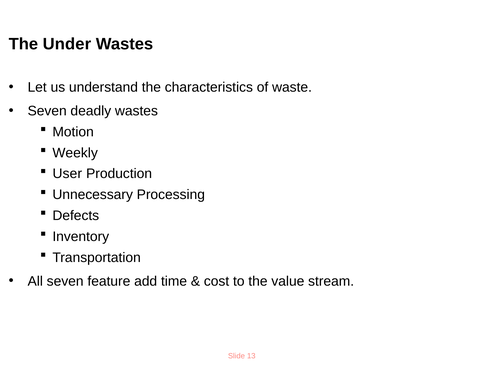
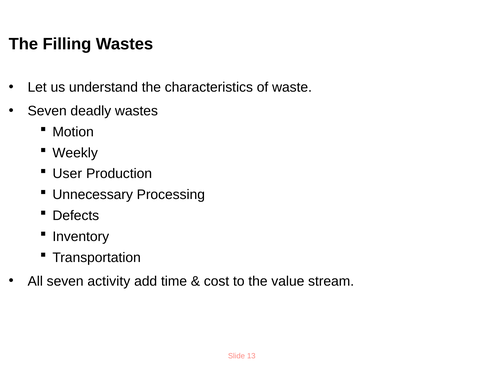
Under: Under -> Filling (67, 44)
feature: feature -> activity (109, 281)
